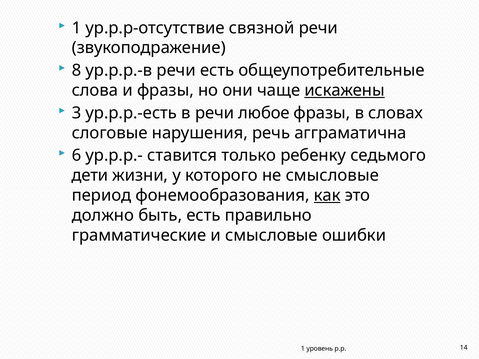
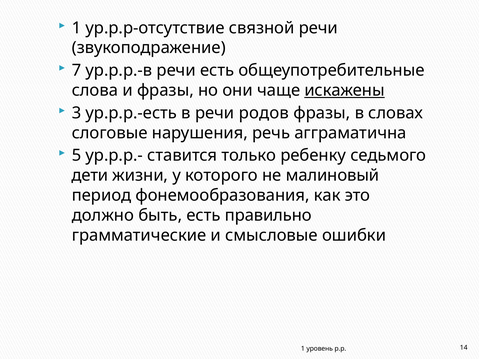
8: 8 -> 7 (77, 70)
любое: любое -> родов (264, 113)
6: 6 -> 5 (77, 156)
не смысловые: смысловые -> малиновый (332, 176)
как underline: present -> none (327, 195)
